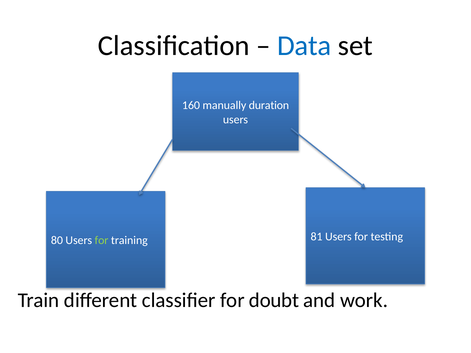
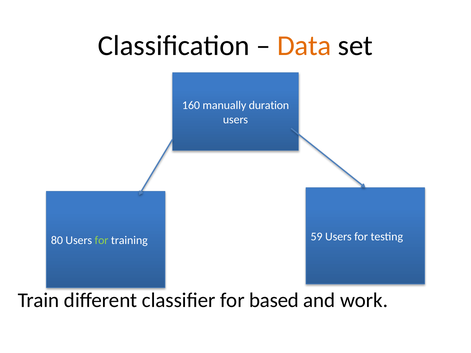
Data colour: blue -> orange (304, 46)
81: 81 -> 59 (317, 237)
doubt: doubt -> based (274, 301)
